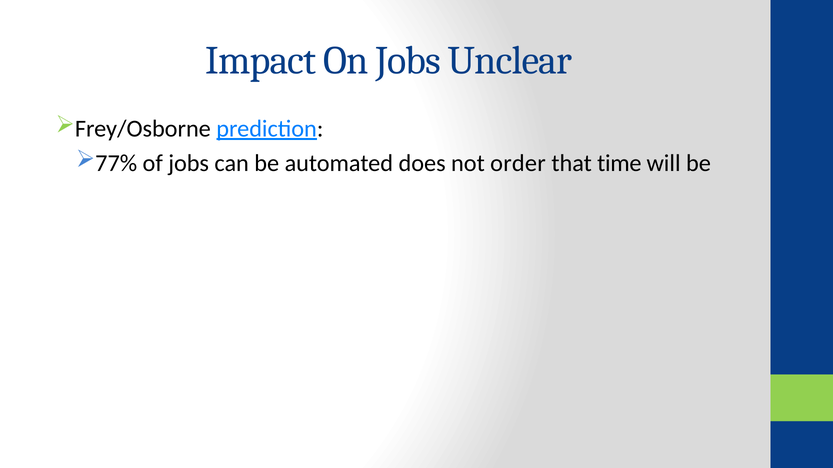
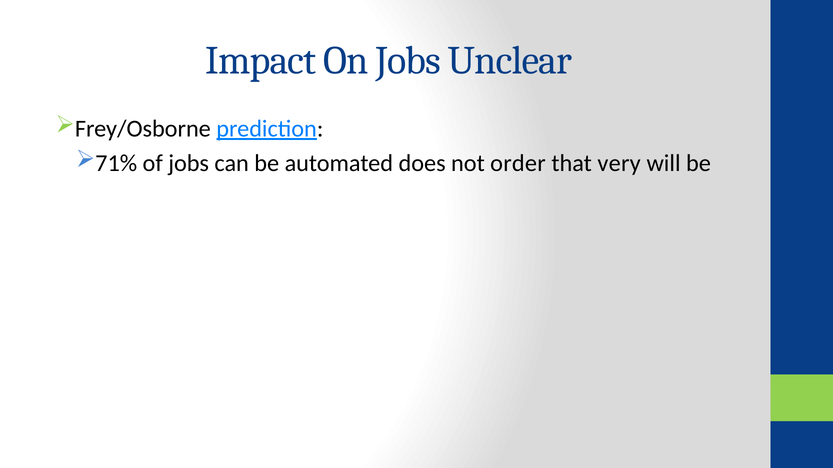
77%: 77% -> 71% (116, 163)
time: time -> very (619, 163)
